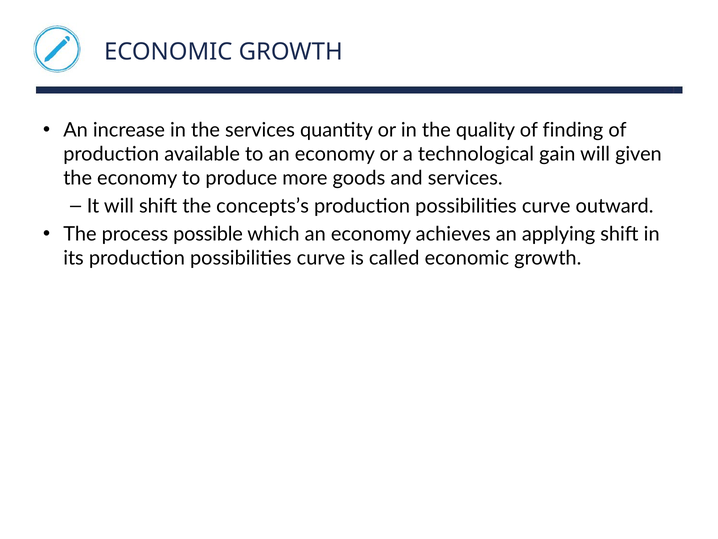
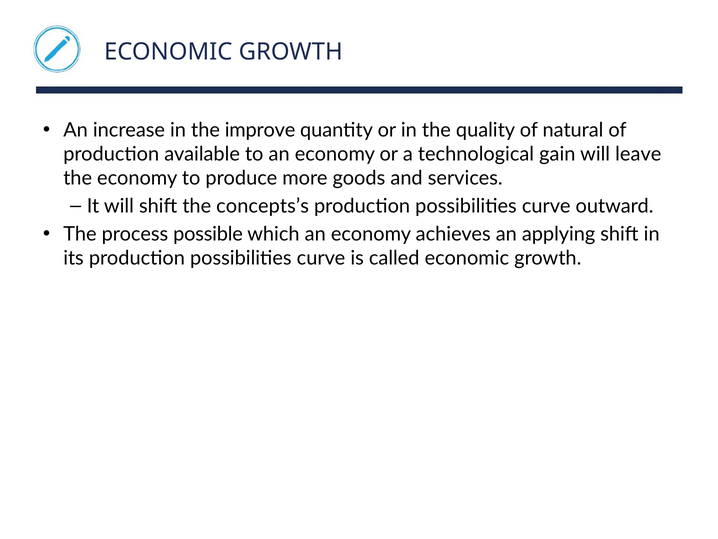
the services: services -> improve (260, 130)
finding: finding -> natural (573, 130)
given: given -> leave (638, 154)
